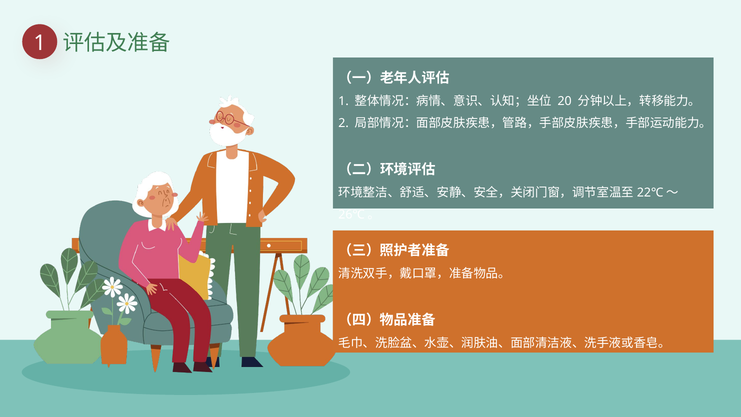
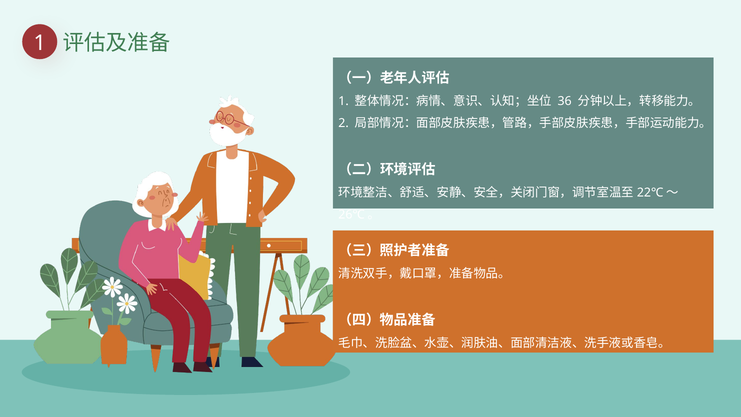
20: 20 -> 36 (565, 101)
